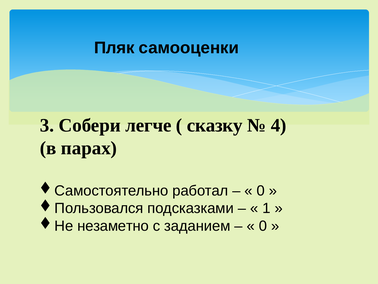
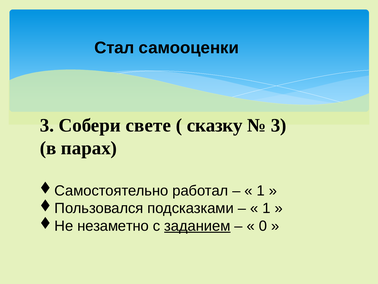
Пляк: Пляк -> Стал (114, 48)
легче: легче -> свете (148, 125)
4: 4 -> 3 (279, 125)
0: 0 -> 1 (261, 190)
заданием underline: none -> present (197, 226)
